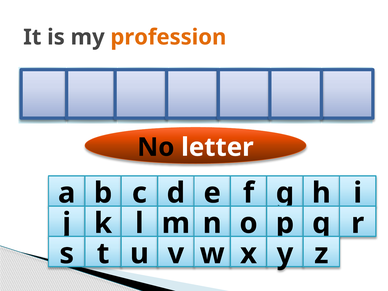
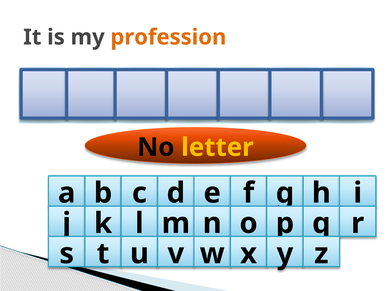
letter colour: white -> yellow (217, 147)
